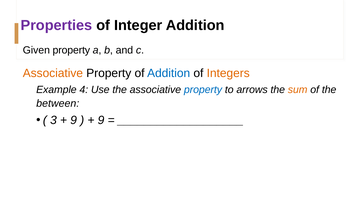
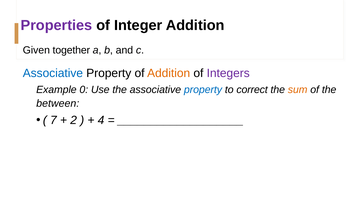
Given property: property -> together (71, 50)
Associative colour: orange -> blue (53, 73)
Addition colour: blue -> orange (169, 73)
Integers colour: orange -> purple (228, 73)
4: 4 -> 0 (84, 90)
arrows: arrows -> correct (252, 90)
3: 3 -> 7 (53, 120)
9: 9 -> 2 (74, 120)
9: 9 -> 4 (101, 120)
